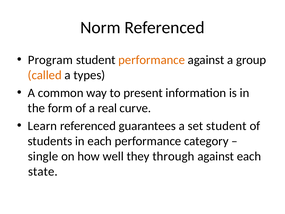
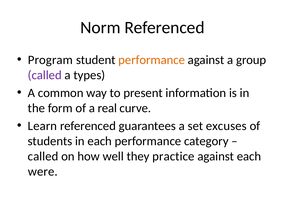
called colour: orange -> purple (45, 75)
set student: student -> excuses (226, 126)
single: single -> called (43, 156)
through: through -> practice (173, 156)
state: state -> were (43, 171)
